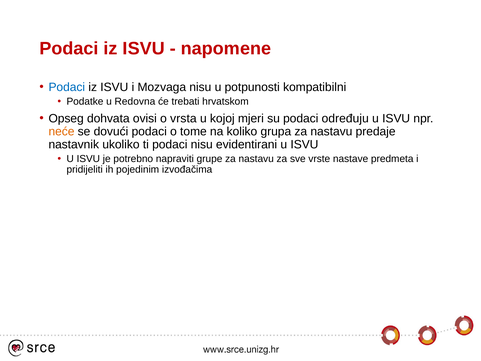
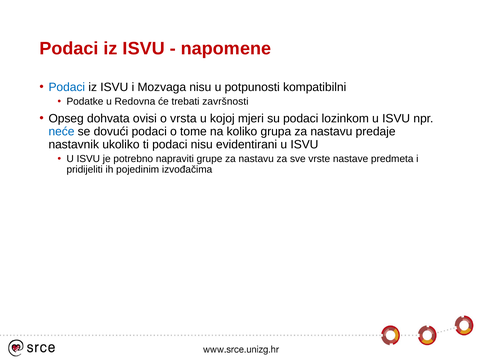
hrvatskom: hrvatskom -> završnosti (225, 101)
određuju: određuju -> lozinkom (345, 118)
neće colour: orange -> blue (61, 131)
